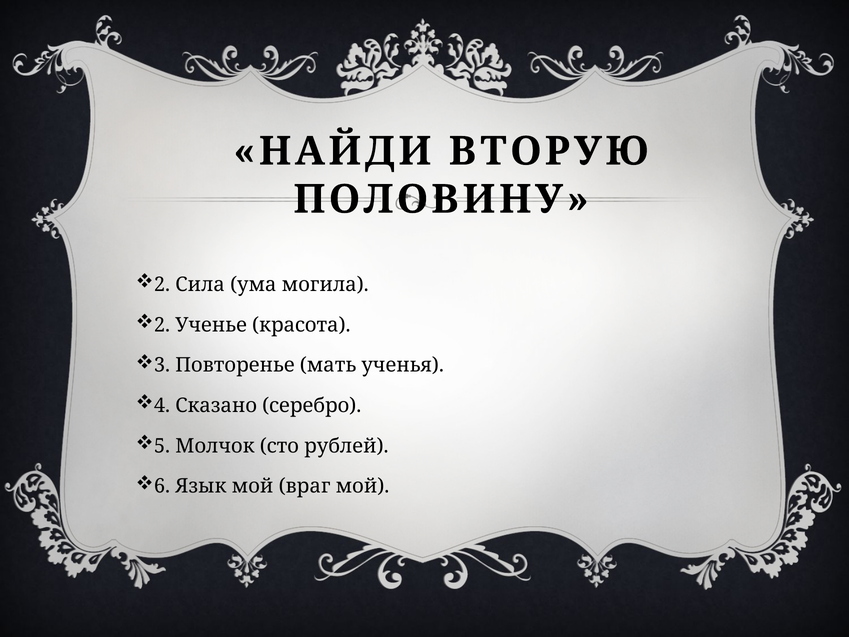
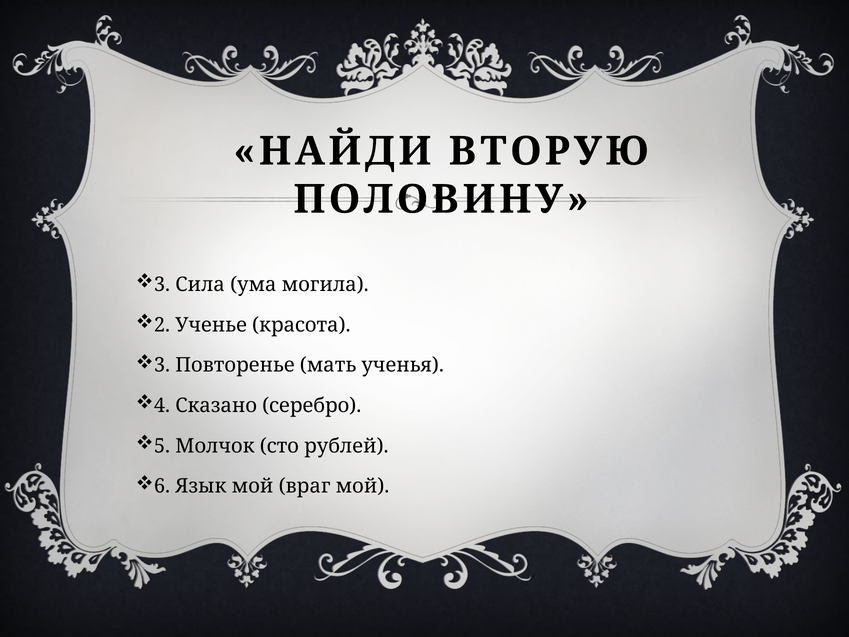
2: 2 -> 3 (162, 284)
